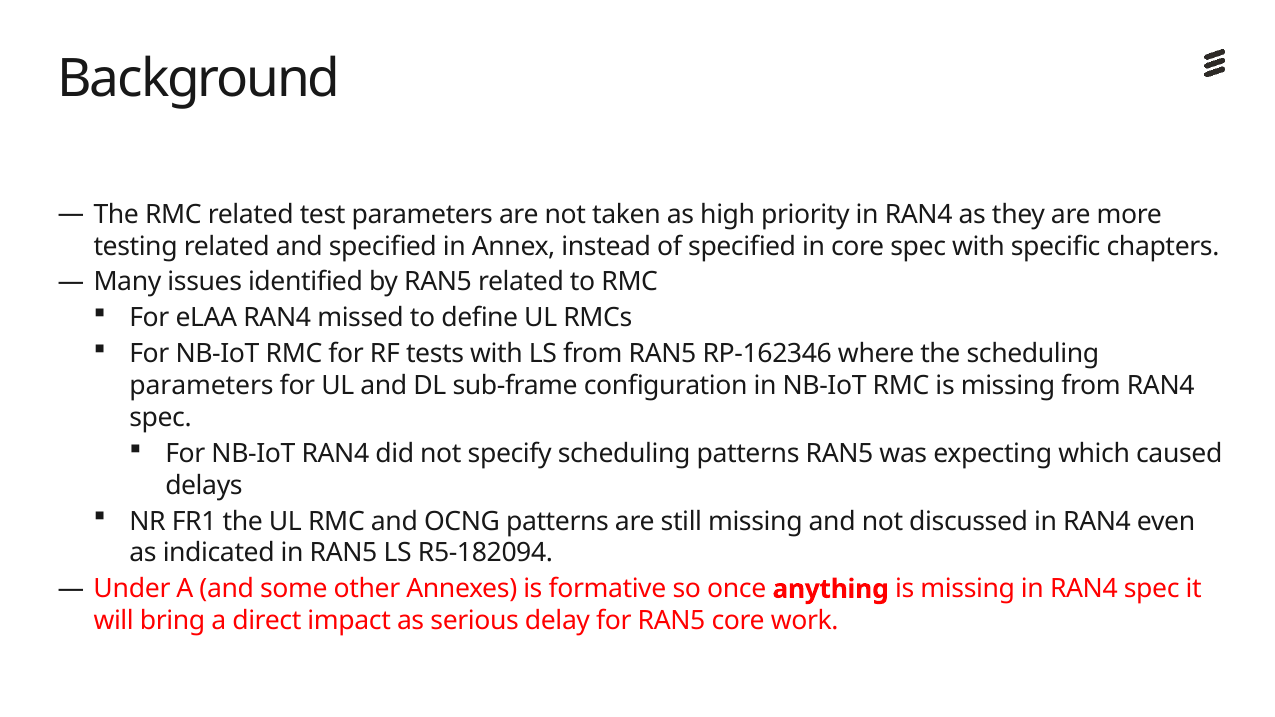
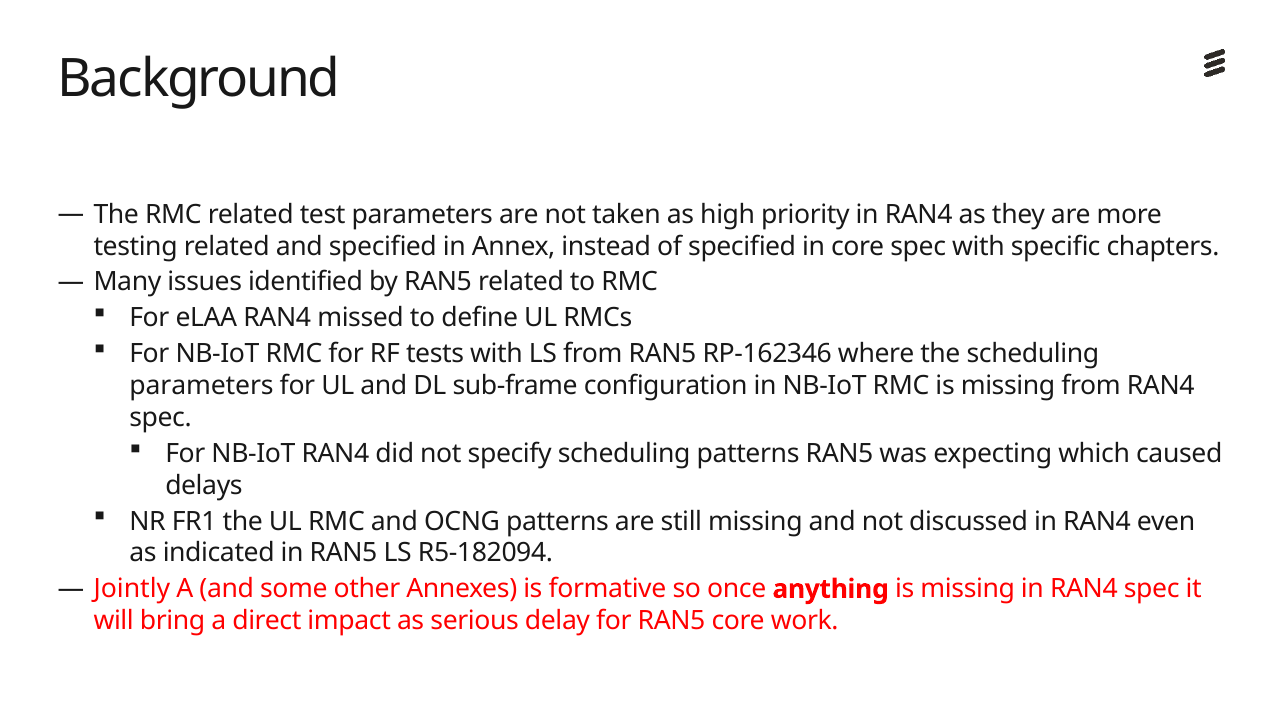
Under: Under -> Jointly (132, 589)
